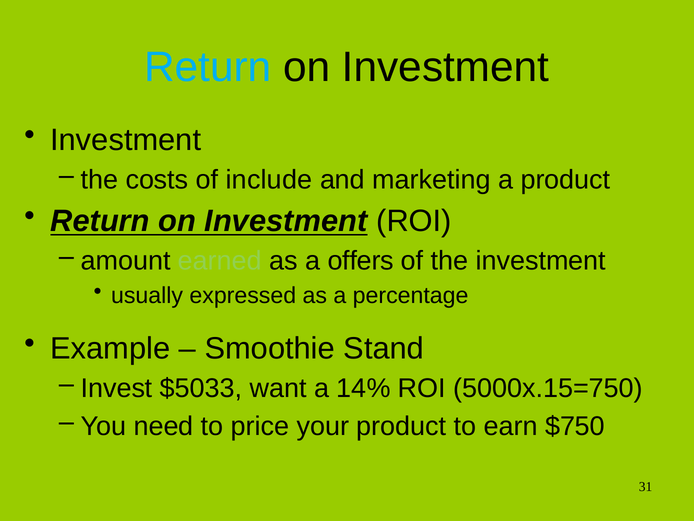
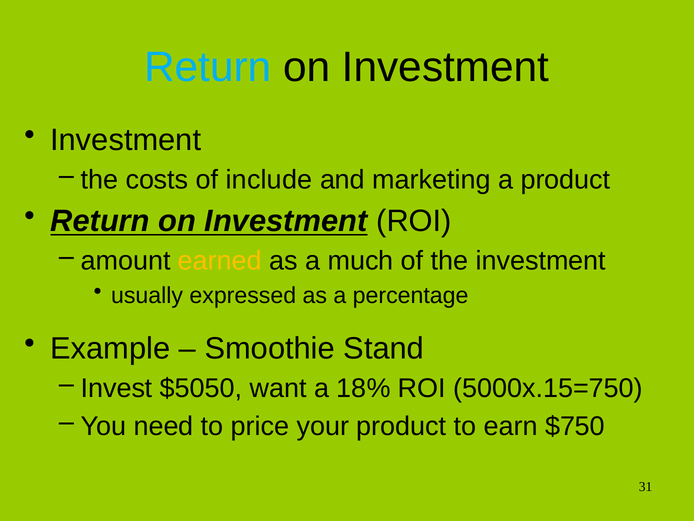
earned colour: light green -> yellow (220, 261)
offers: offers -> much (361, 261)
$5033: $5033 -> $5050 (201, 388)
14%: 14% -> 18% (363, 388)
